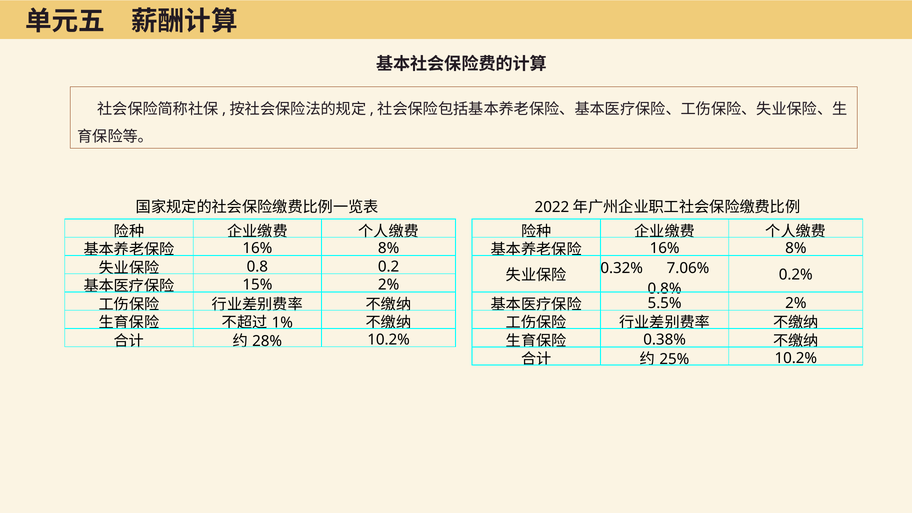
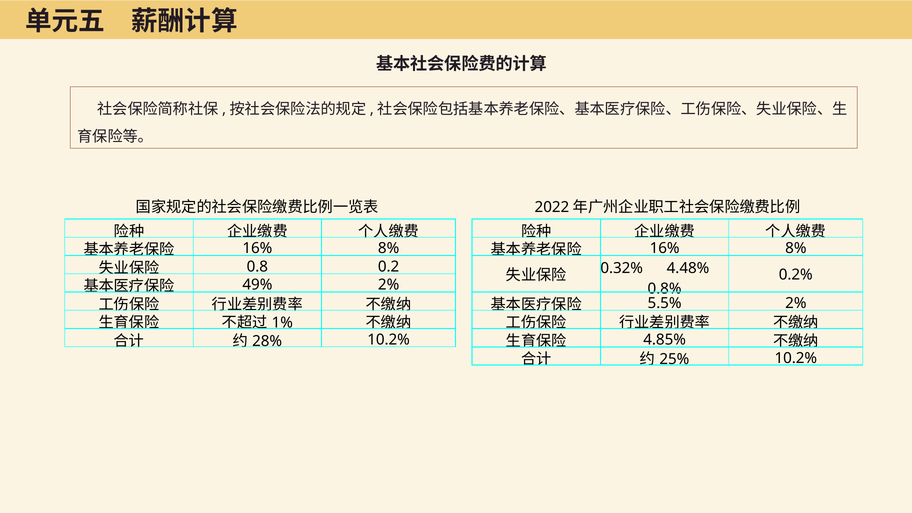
7.06%: 7.06% -> 4.48% (688, 268)
15%: 15% -> 49% (257, 285)
0.38%: 0.38% -> 4.85% (665, 340)
